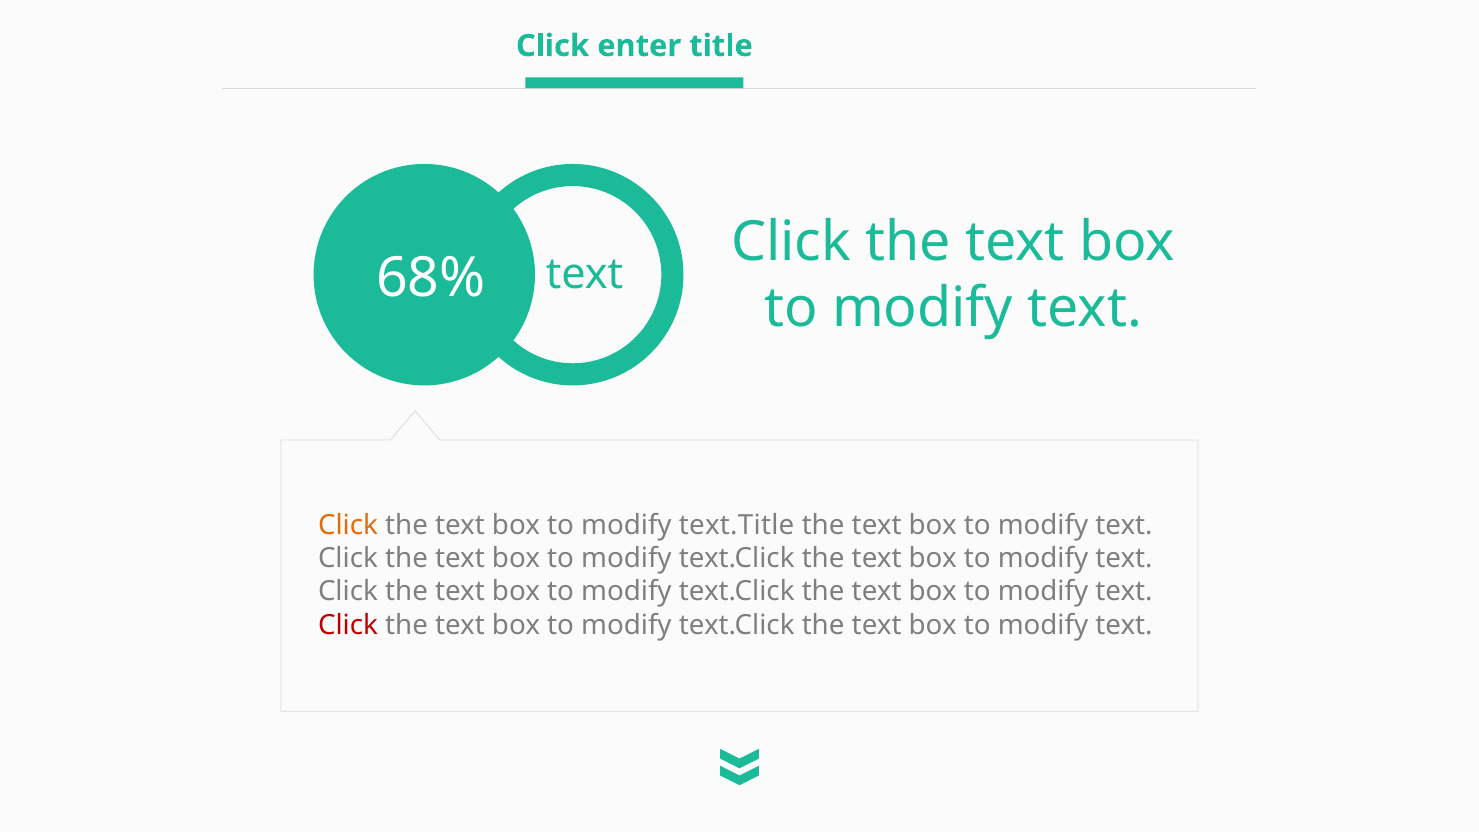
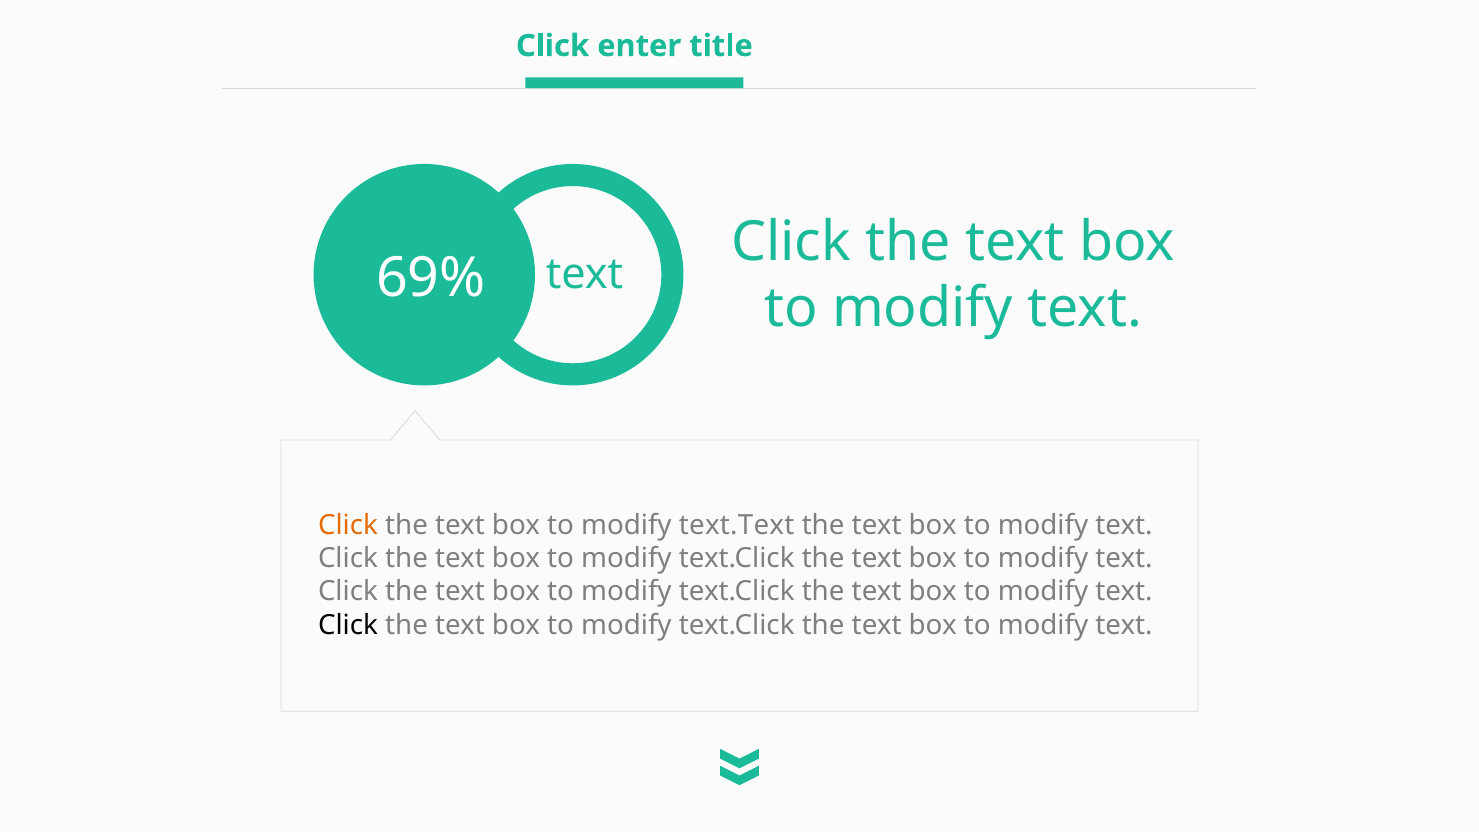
68%: 68% -> 69% (431, 279)
text.Title: text.Title -> text.Text (737, 525)
Click colour: red -> black (348, 625)
